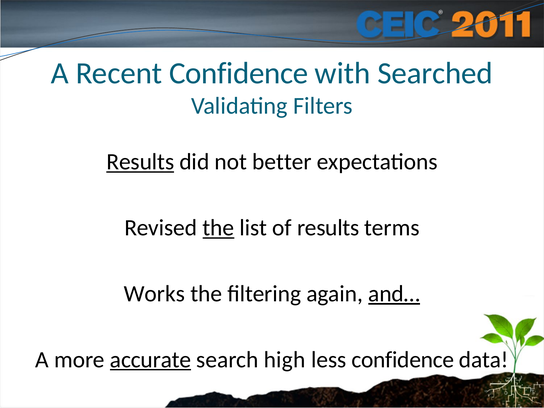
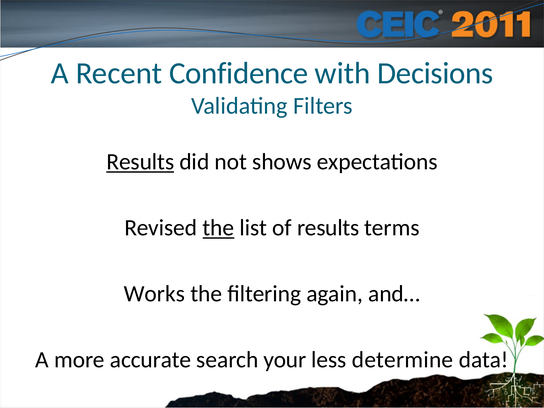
Searched: Searched -> Decisions (435, 73)
better: better -> shows (282, 162)
and… underline: present -> none (394, 294)
accurate underline: present -> none (151, 360)
high: high -> your (285, 360)
less confidence: confidence -> determine (403, 360)
